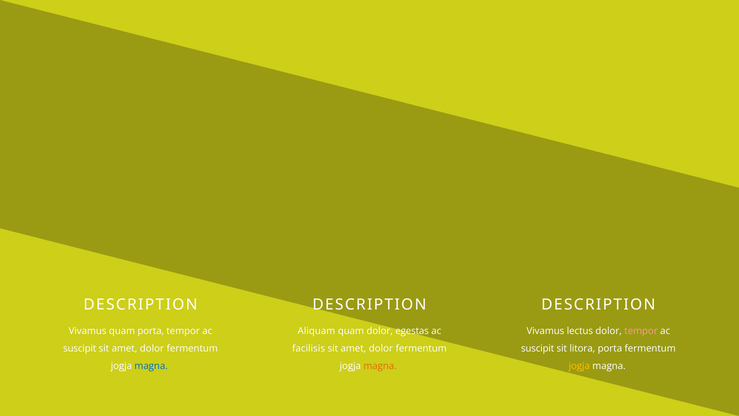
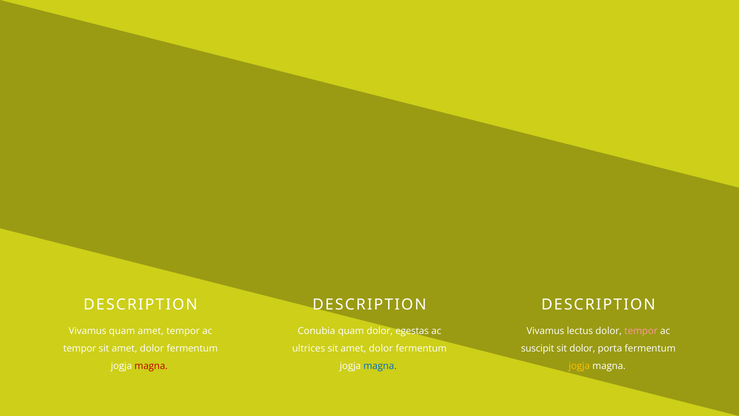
quam porta: porta -> amet (151, 331)
Aliquam: Aliquam -> Conubia (316, 331)
suscipit: suscipit -> tempor (80, 348)
facilisis: facilisis -> ultrices (309, 348)
sit litora: litora -> dolor (582, 348)
magna colour: blue -> red (151, 366)
magna colour: orange -> blue (380, 366)
